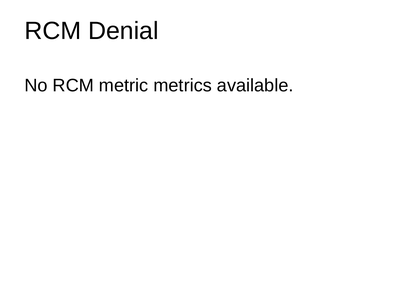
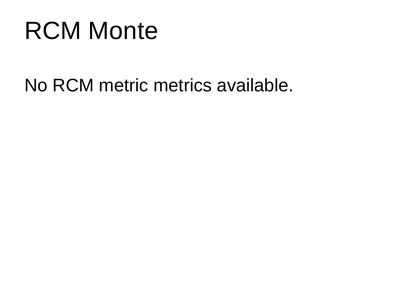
Denial: Denial -> Monte (123, 31)
